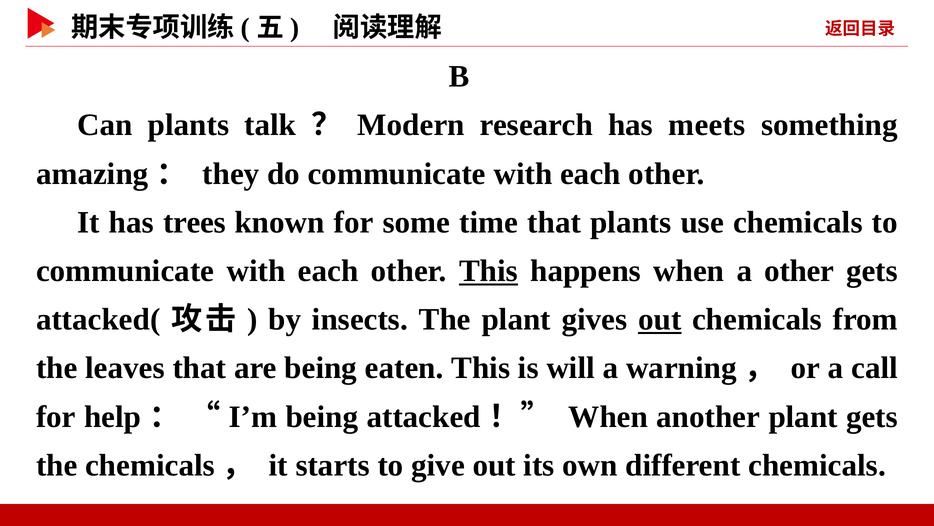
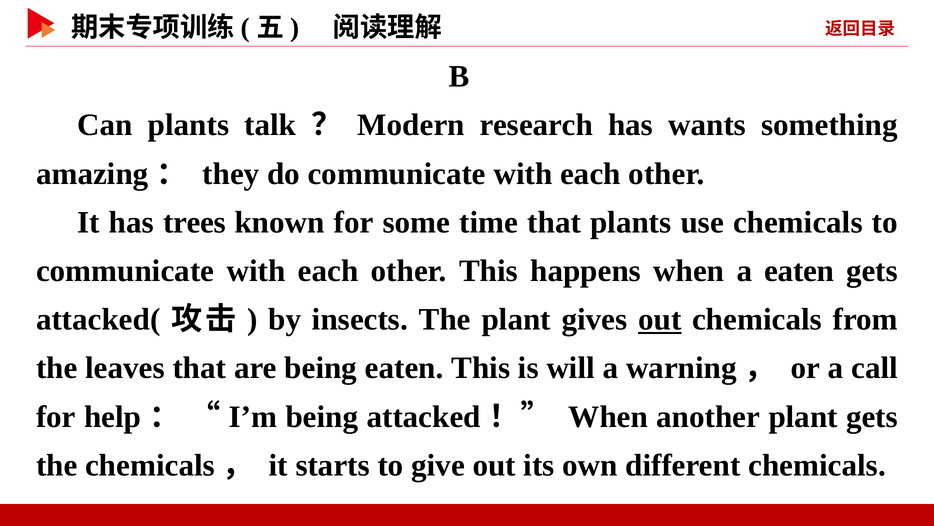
meets: meets -> wants (707, 125)
This underline: present -> none (488, 271)
a other: other -> eaten (799, 271)
